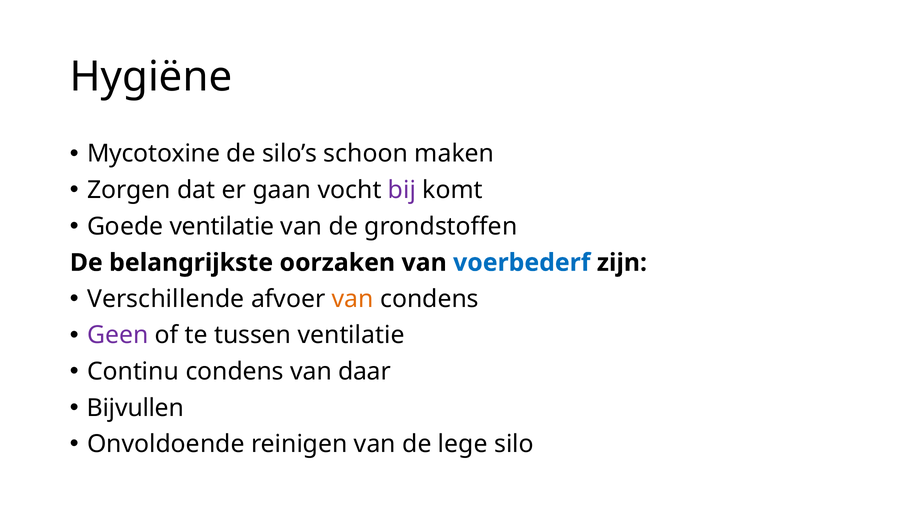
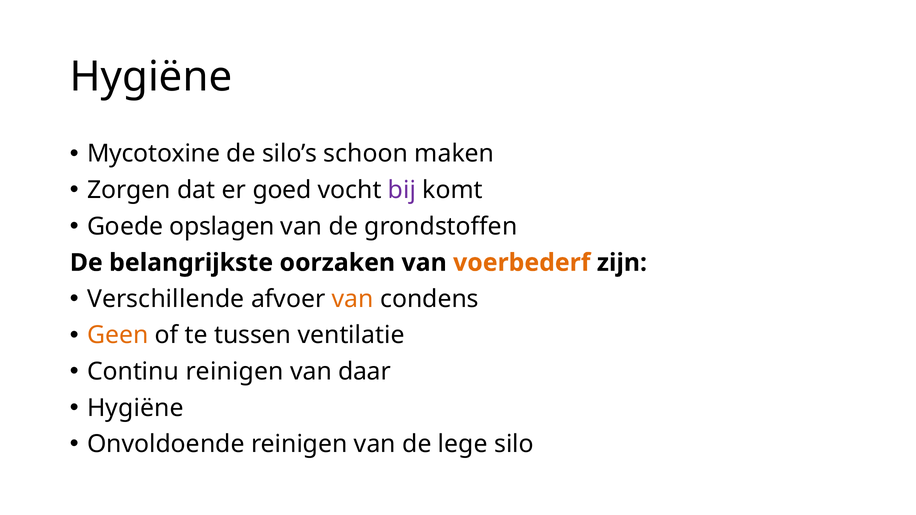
gaan: gaan -> goed (282, 190)
Goede ventilatie: ventilatie -> opslagen (222, 226)
voerbederf colour: blue -> orange (522, 263)
Geen colour: purple -> orange (118, 335)
Continu condens: condens -> reinigen (235, 372)
Bijvullen: Bijvullen -> Hygiëne (135, 408)
